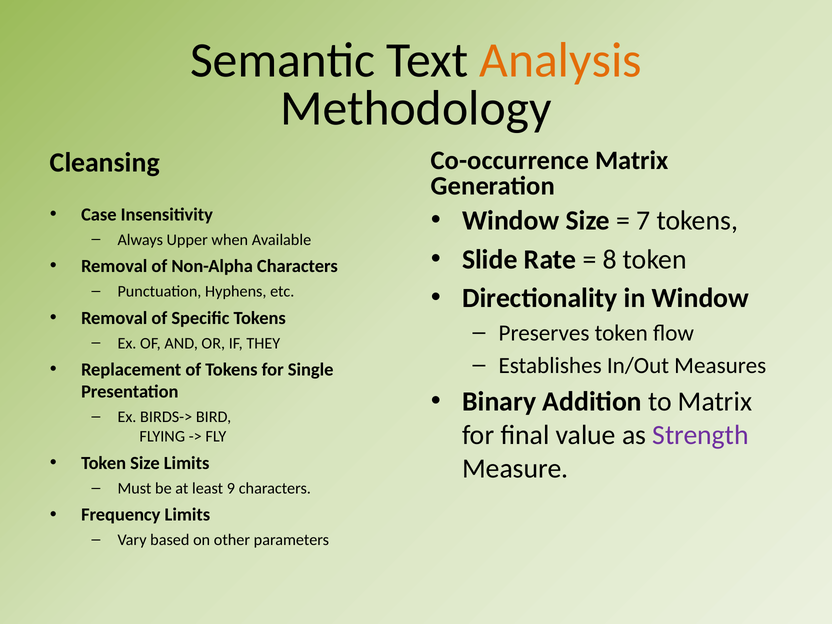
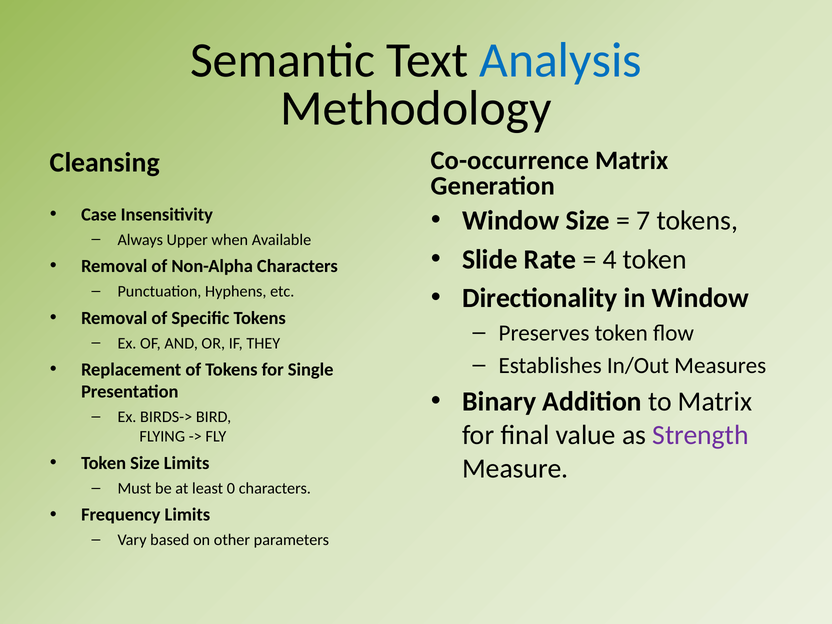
Analysis colour: orange -> blue (561, 61)
8: 8 -> 4 (610, 259)
9: 9 -> 0 (231, 488)
